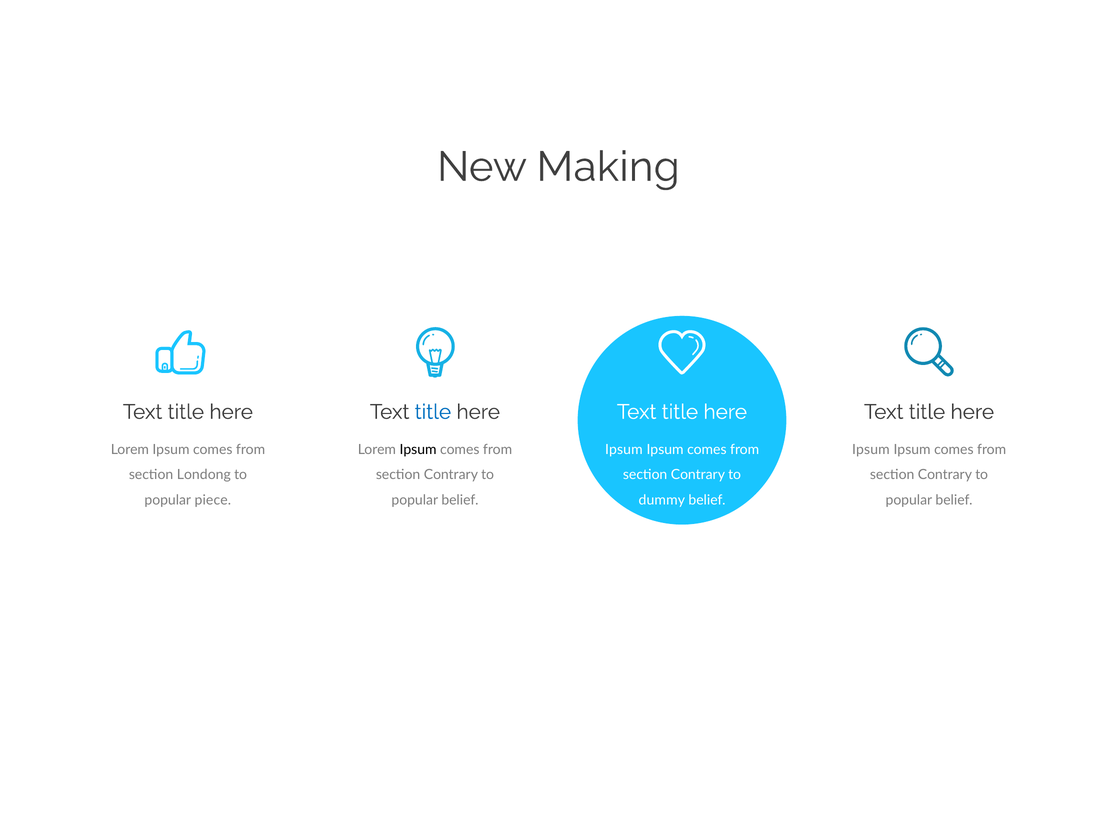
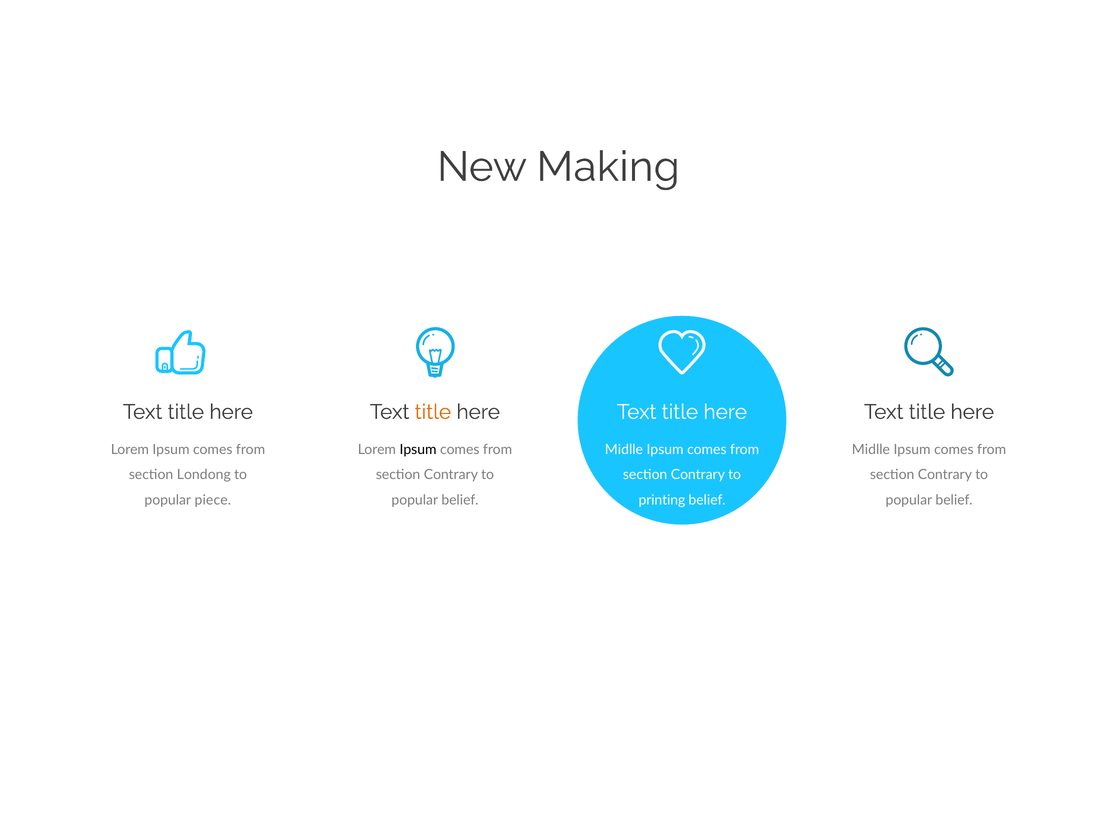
title colour: blue -> orange (433, 412)
Ipsum: Ipsum -> Midlle (624, 449)
Ipsum: Ipsum -> Midlle (871, 449)
dummy: dummy -> printing (662, 500)
